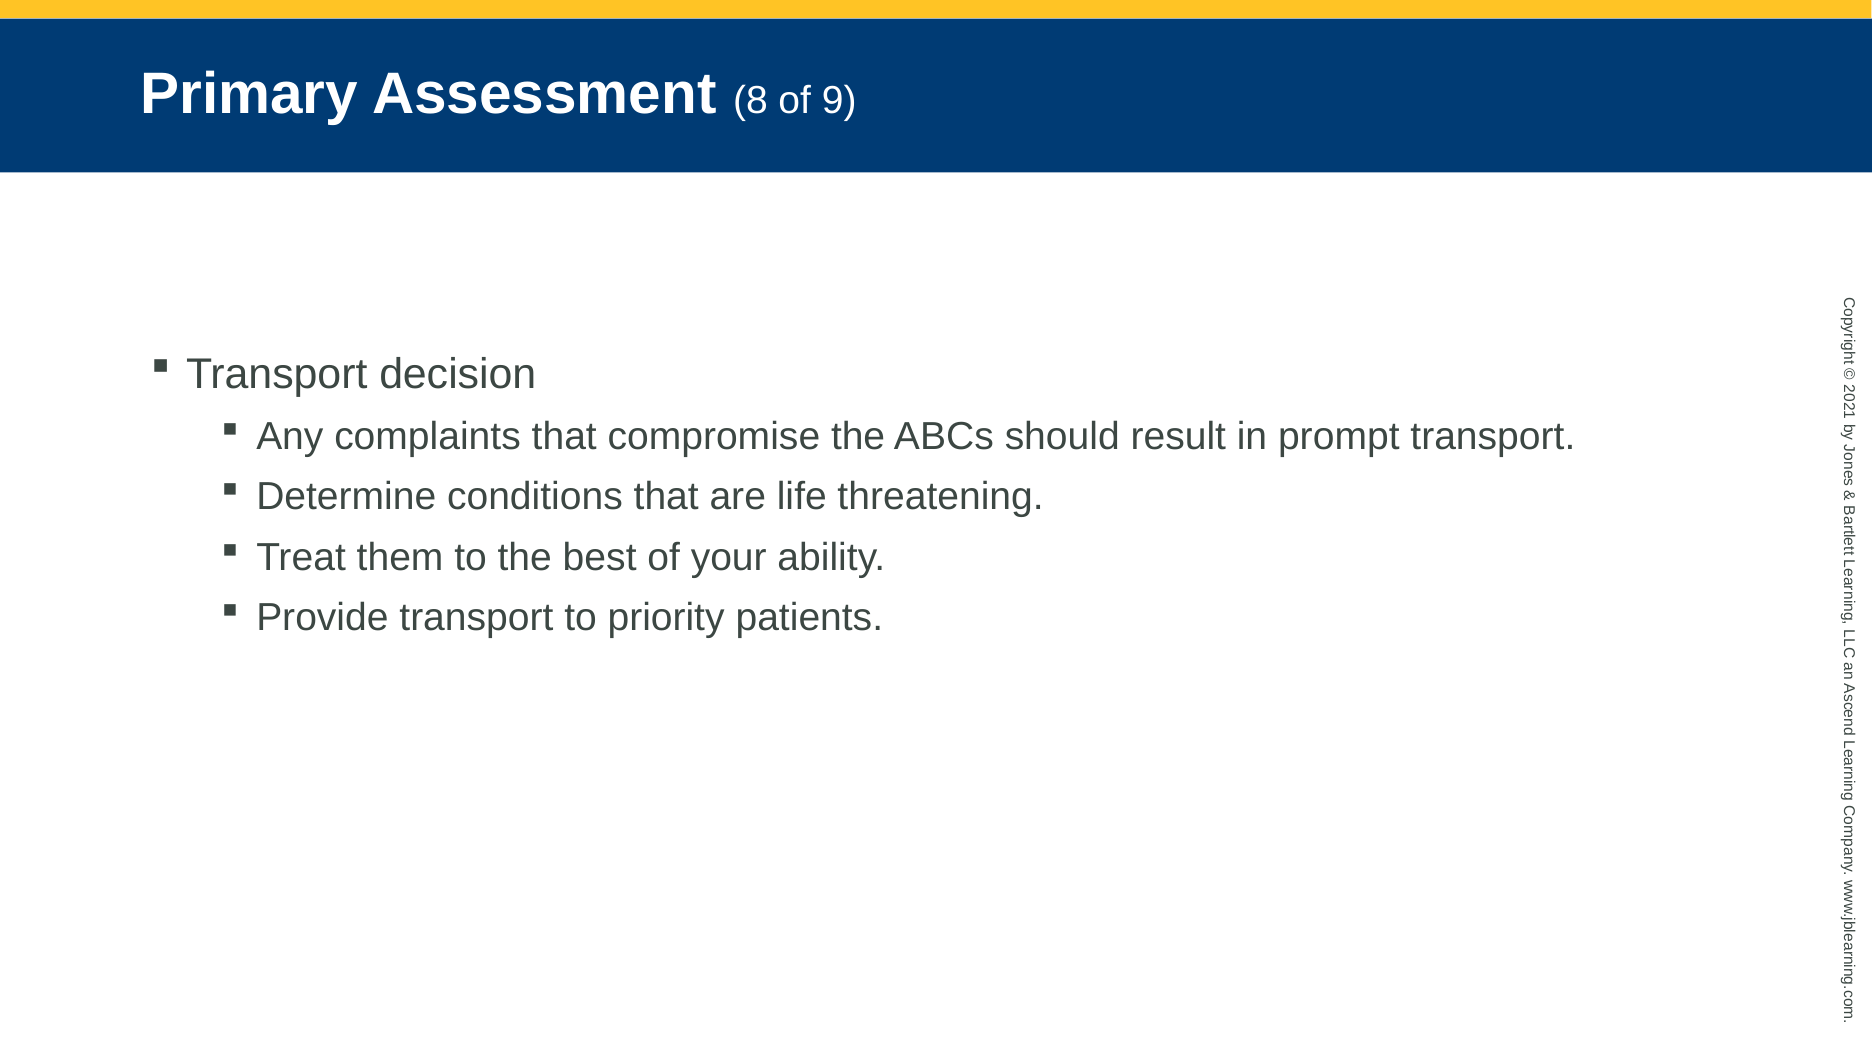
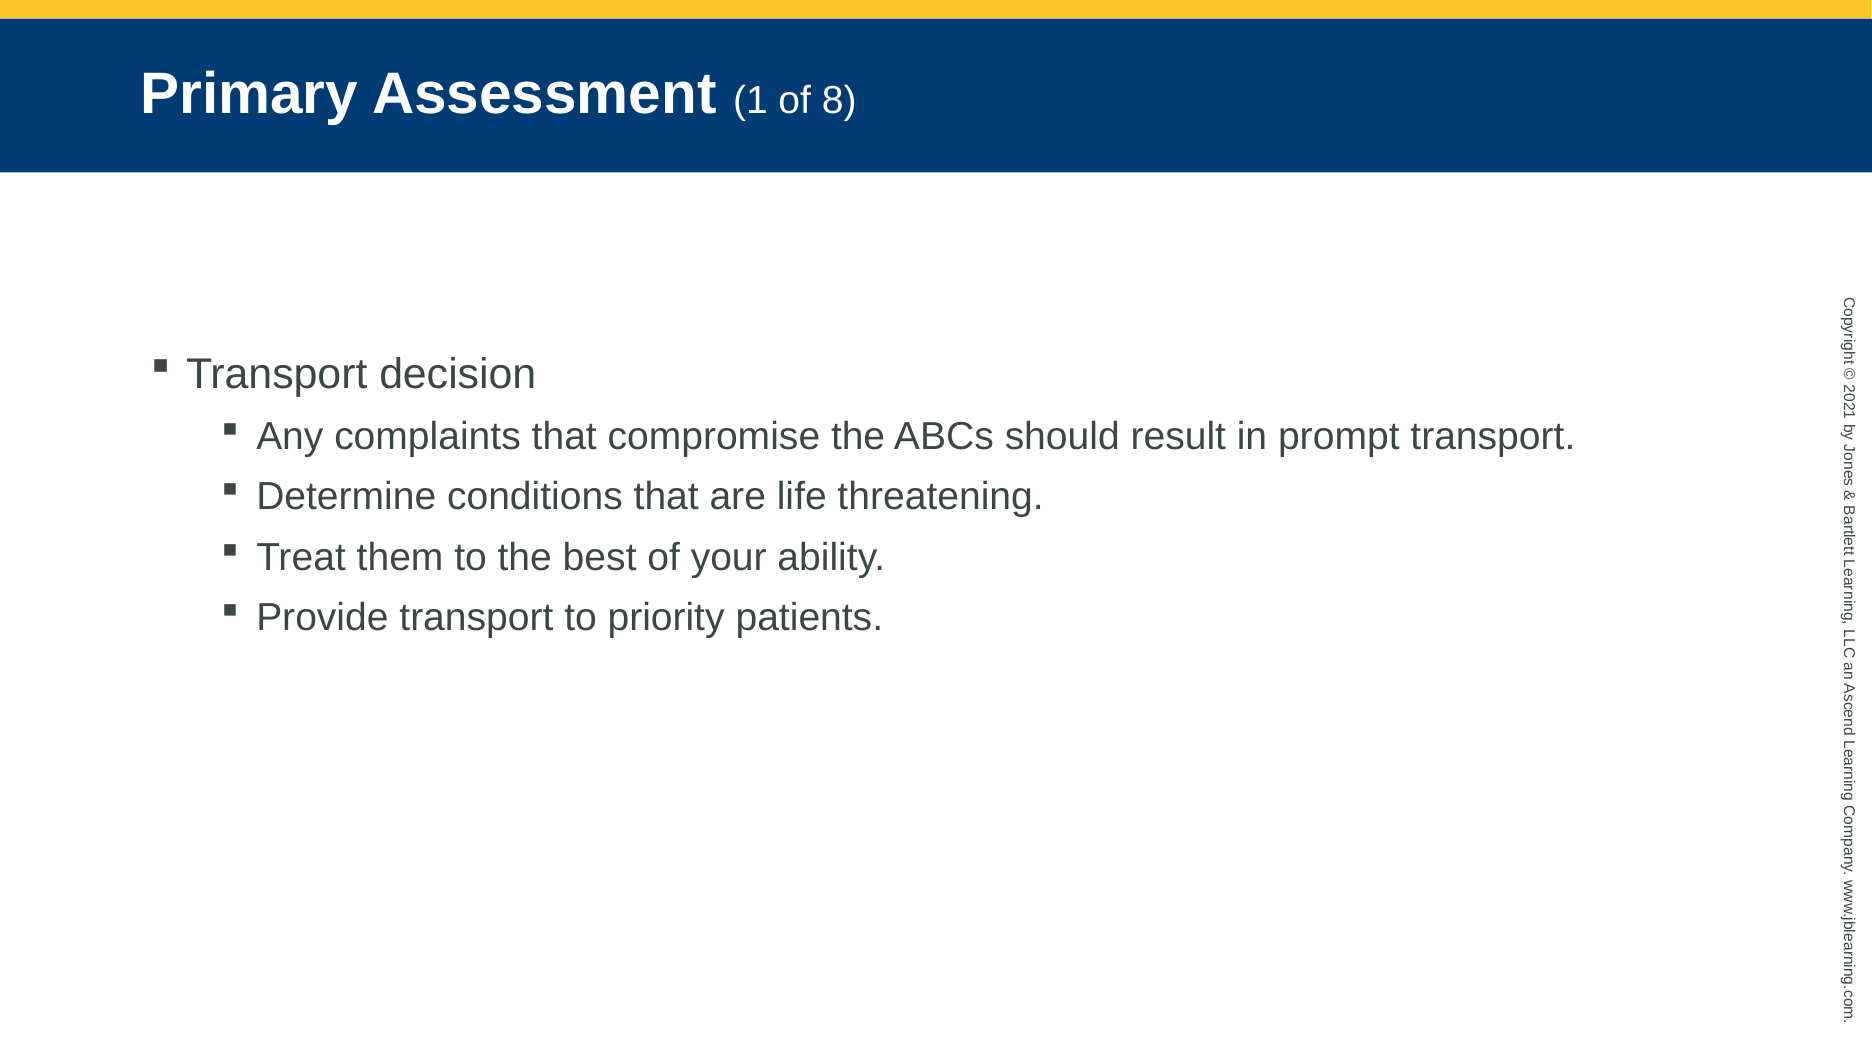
Assessment 8: 8 -> 1 (750, 100)
9: 9 -> 8 (839, 100)
